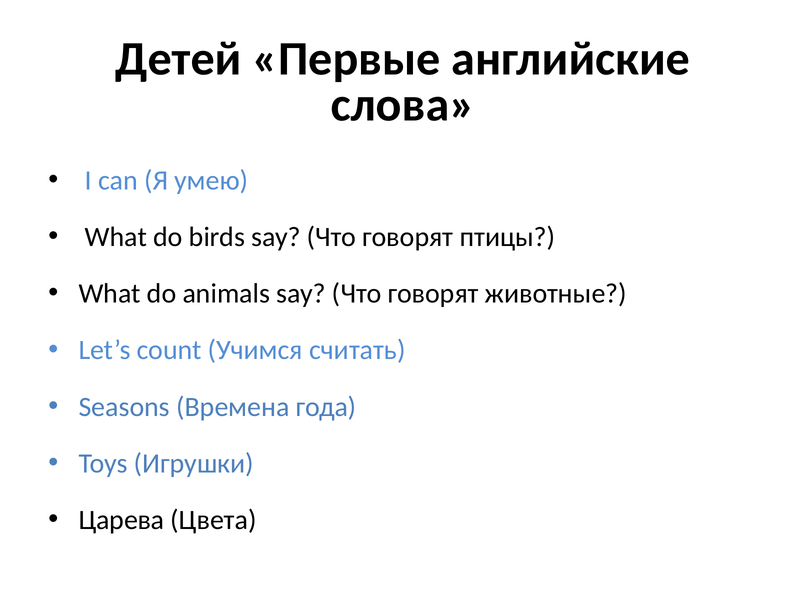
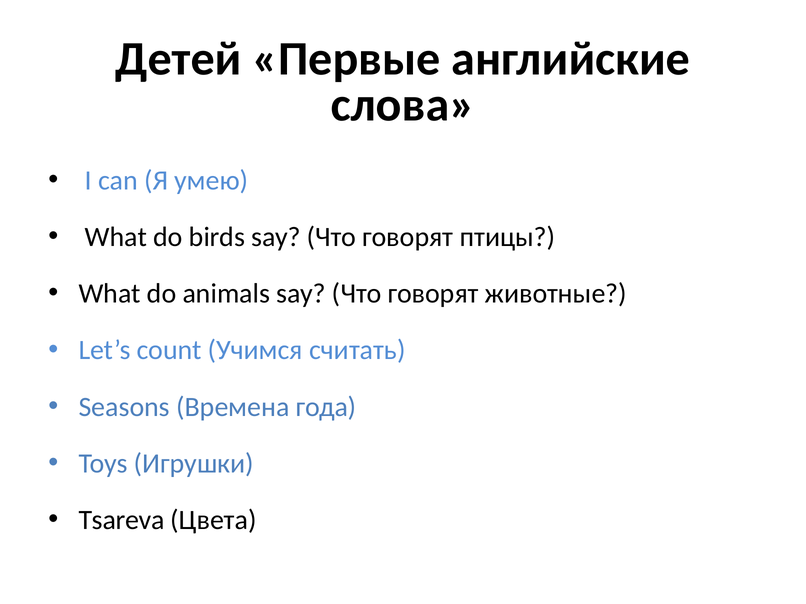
Царева: Царева -> Tsareva (122, 520)
